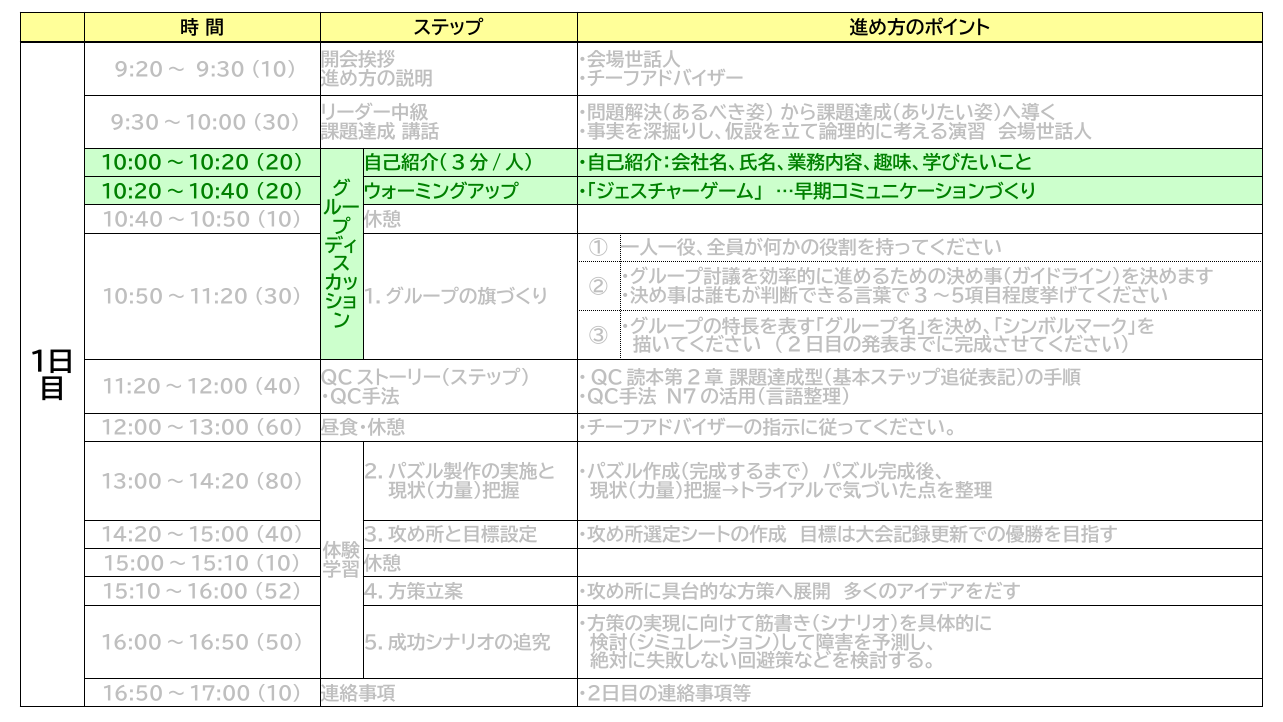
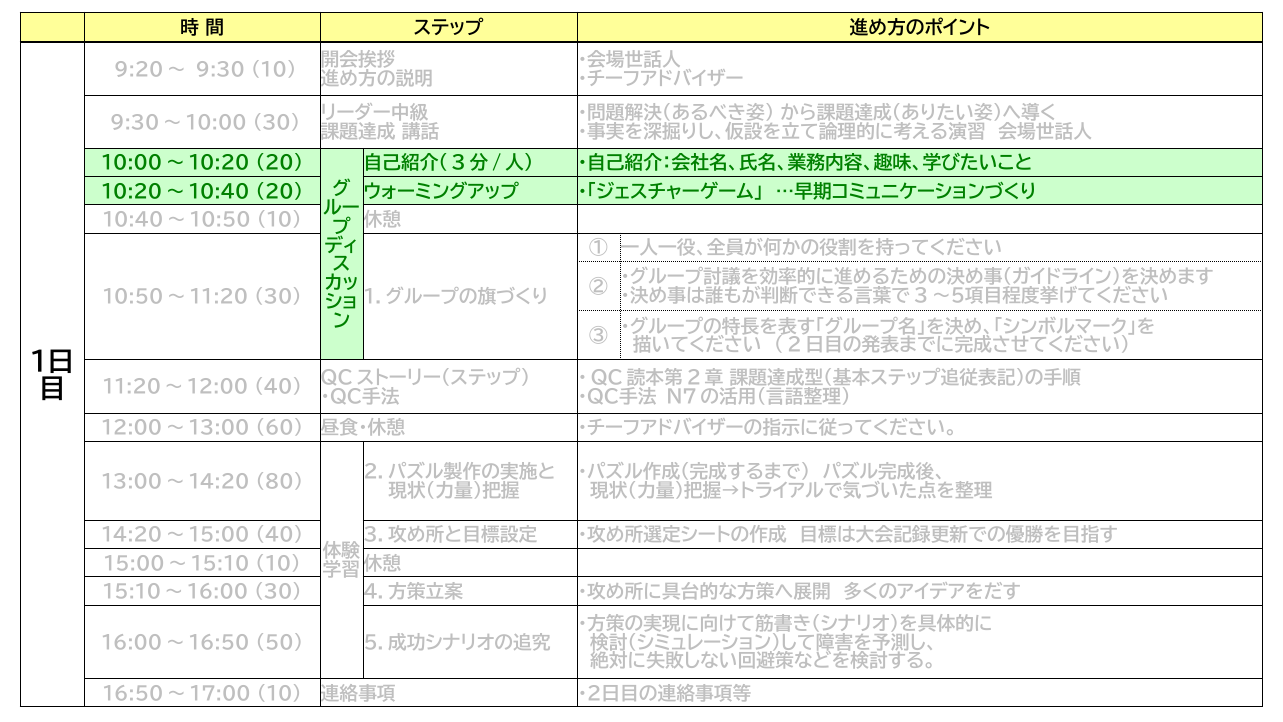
15:10～16:00 52: 52 -> 30 (278, 592)
